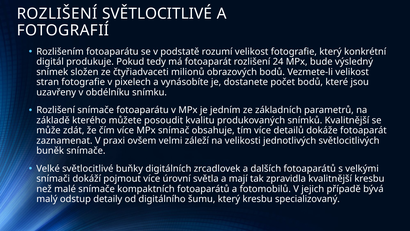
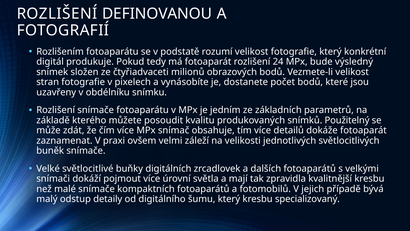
ROZLIŠENÍ SVĚTLOCITLIVÉ: SVĚTLOCITLIVÉ -> DEFINOVANOU (157, 14)
snímků Kvalitnější: Kvalitnější -> Použitelný (347, 120)
